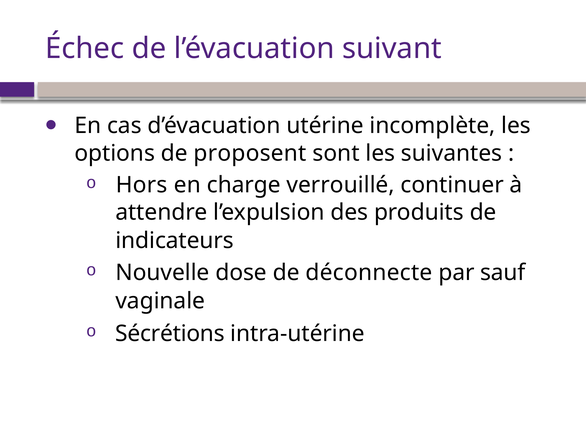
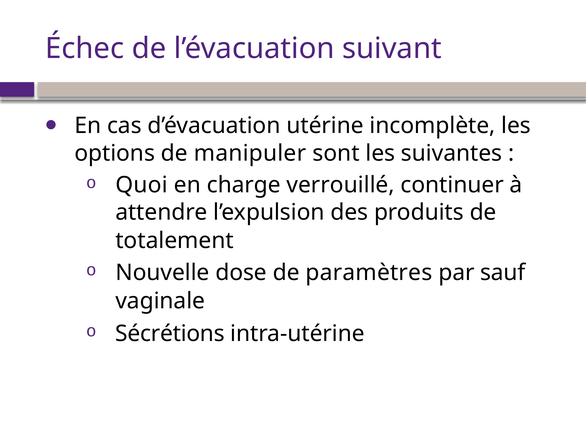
proposent: proposent -> manipuler (250, 153)
Hors: Hors -> Quoi (142, 185)
indicateurs: indicateurs -> totalement (175, 240)
déconnecte: déconnecte -> paramètres (369, 272)
